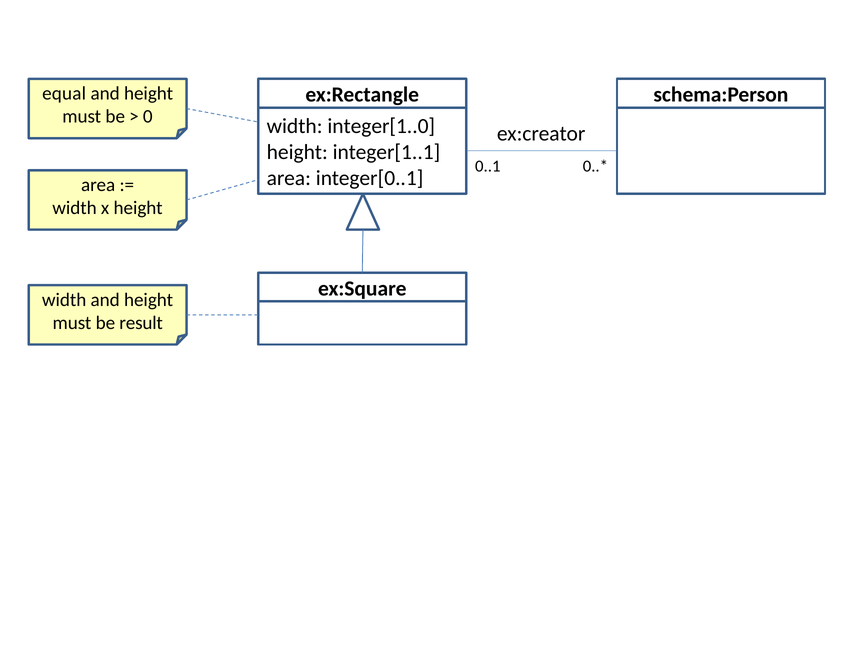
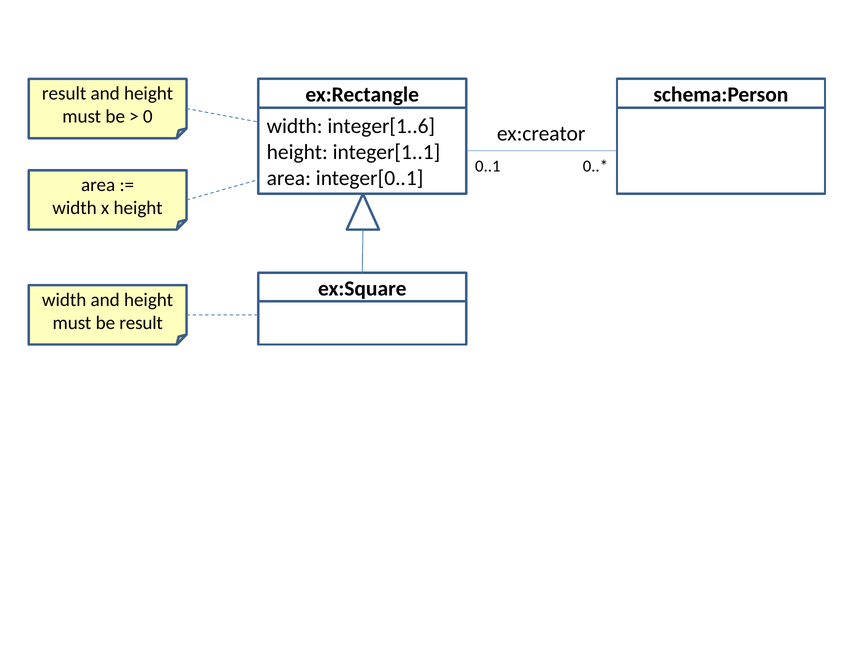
equal: equal -> result (64, 93)
integer[1..0: integer[1..0 -> integer[1..6 (381, 126)
